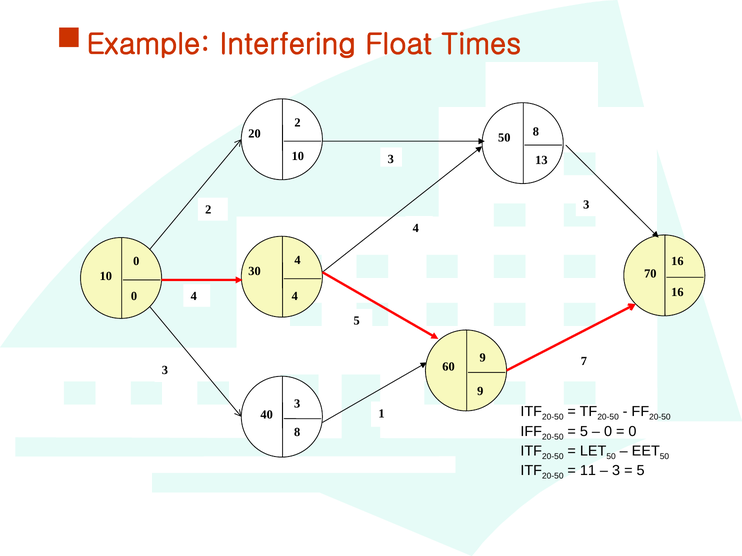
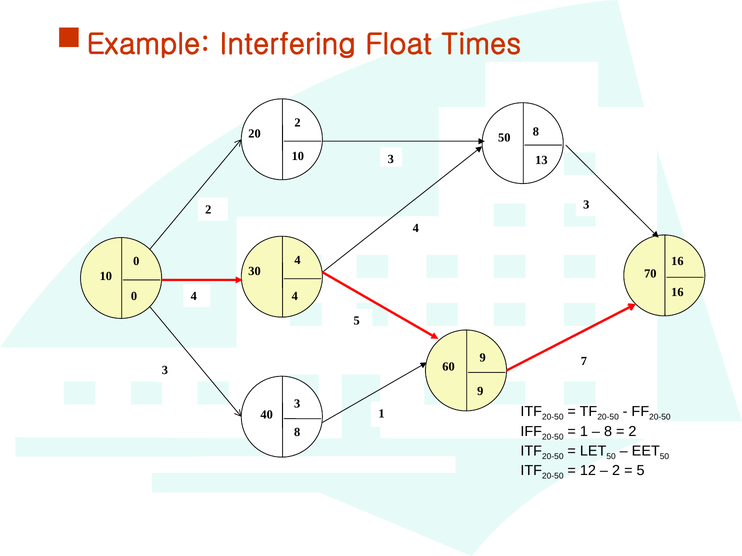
5: 5 -> 1 (584, 432)
0: 0 -> 8 (608, 432)
0: 0 -> 2 (632, 432)
11: 11 -> 12 (588, 471)
3: 3 -> 2 (616, 471)
